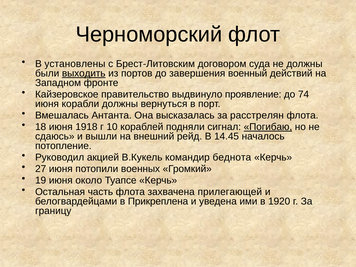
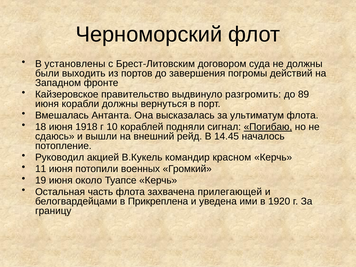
выходить underline: present -> none (84, 73)
военный: военный -> погромы (248, 73)
проявление: проявление -> разгромить (253, 94)
74: 74 -> 89 (304, 94)
расстрелян: расстрелян -> ультиматум (257, 115)
беднота: беднота -> красном (232, 157)
27: 27 -> 11 (41, 169)
